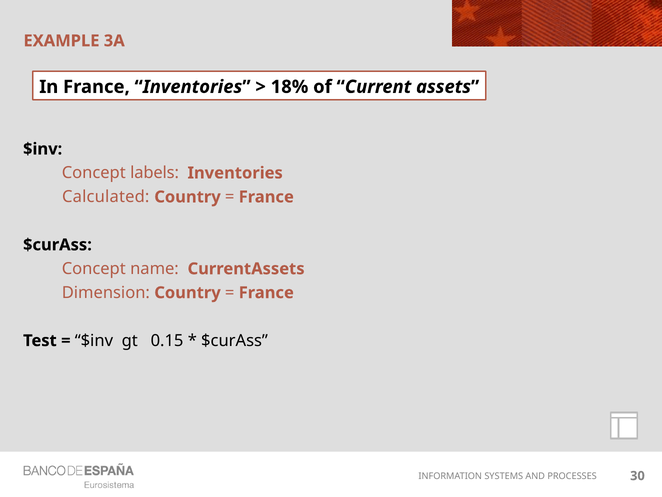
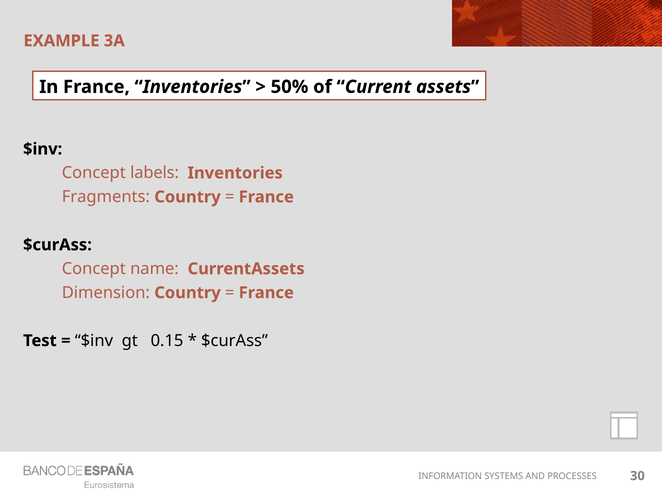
18%: 18% -> 50% (290, 87)
Calculated: Calculated -> Fragments (106, 197)
